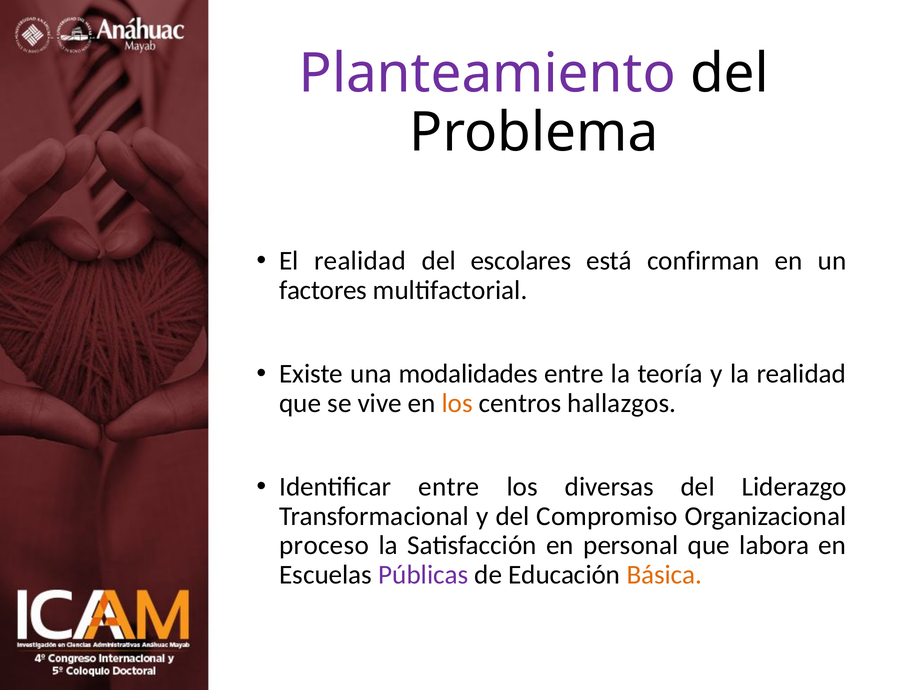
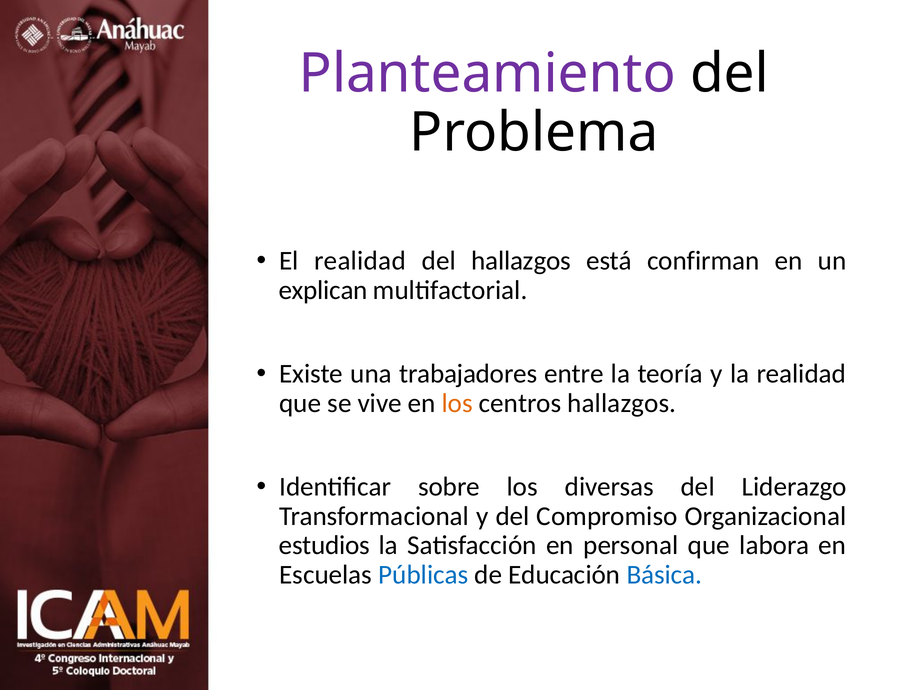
del escolares: escolares -> hallazgos (521, 261)
factores: factores -> explican (323, 290)
modalidades: modalidades -> trabajadores (468, 374)
Identificar entre: entre -> sobre (449, 487)
proceso: proceso -> estudios (324, 546)
Públicas colour: purple -> blue (423, 575)
Básica colour: orange -> blue (664, 575)
